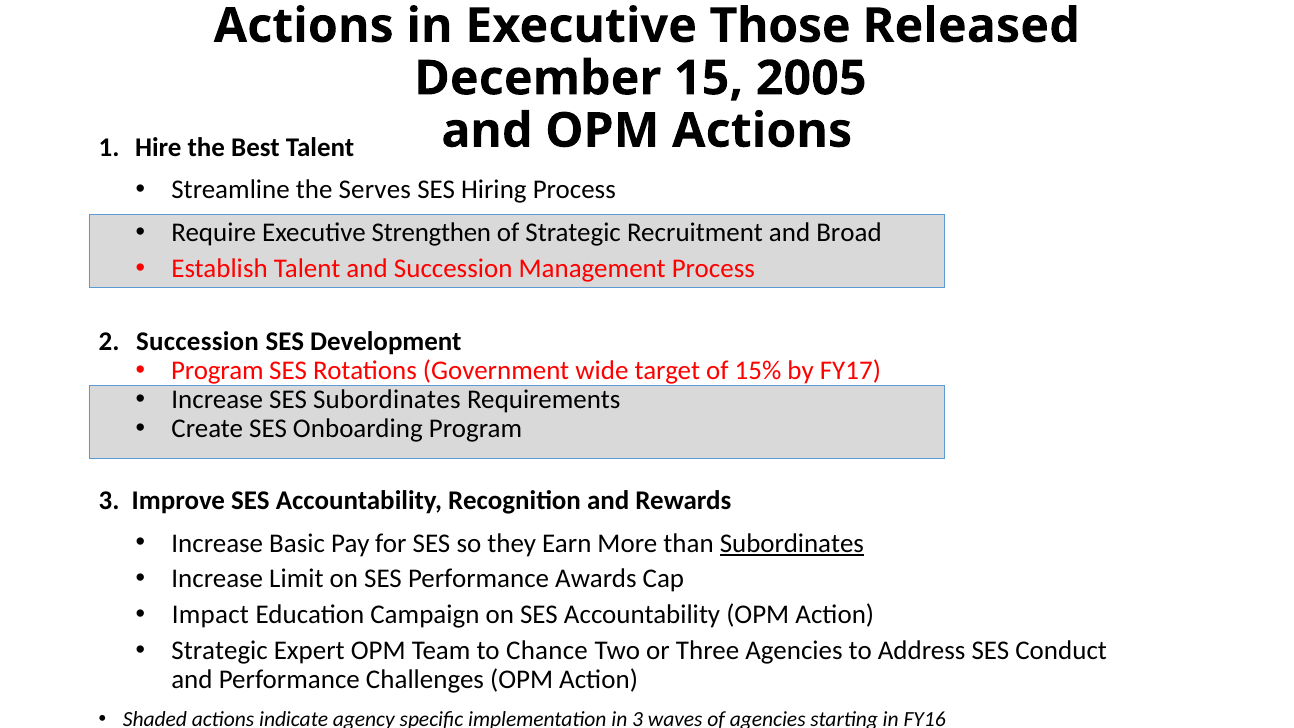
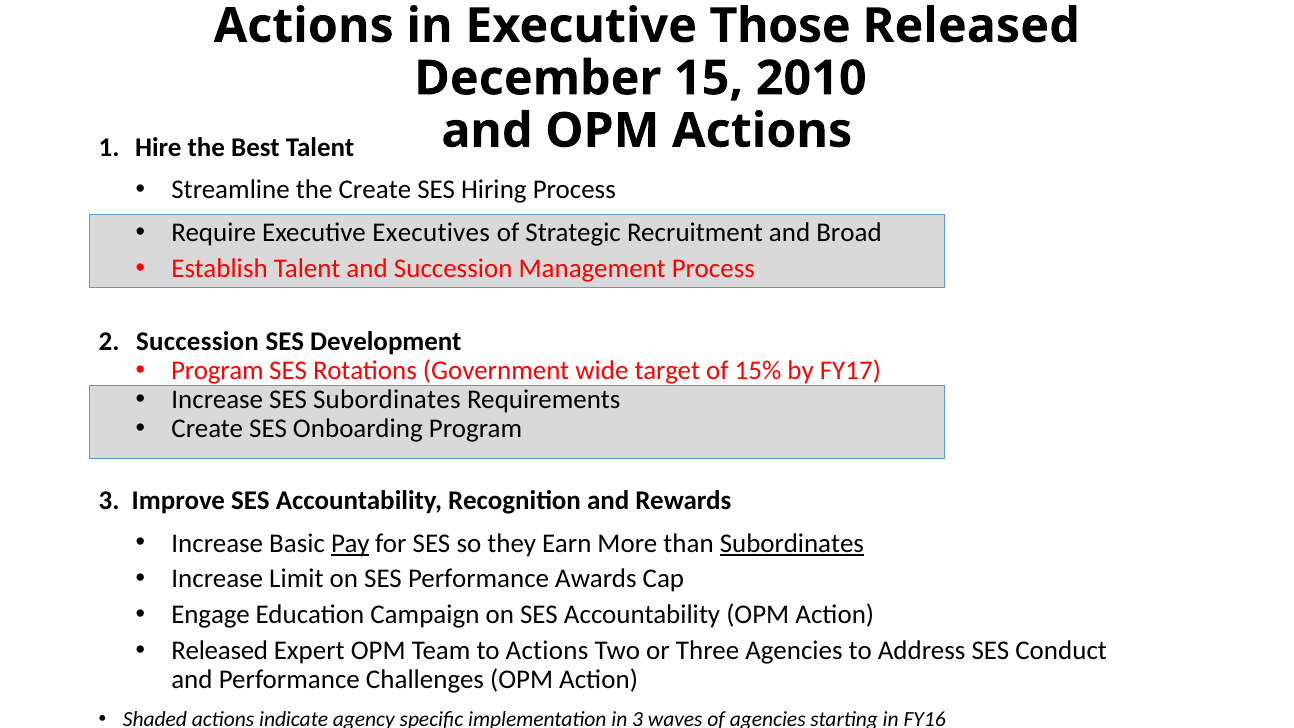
2005: 2005 -> 2010 (811, 78)
the Serves: Serves -> Create (375, 190)
Strengthen: Strengthen -> Executives (431, 233)
Pay underline: none -> present (350, 543)
Impact: Impact -> Engage (211, 615)
Strategic: Strategic -> Released (220, 651)
to Chance: Chance -> Actions (547, 651)
